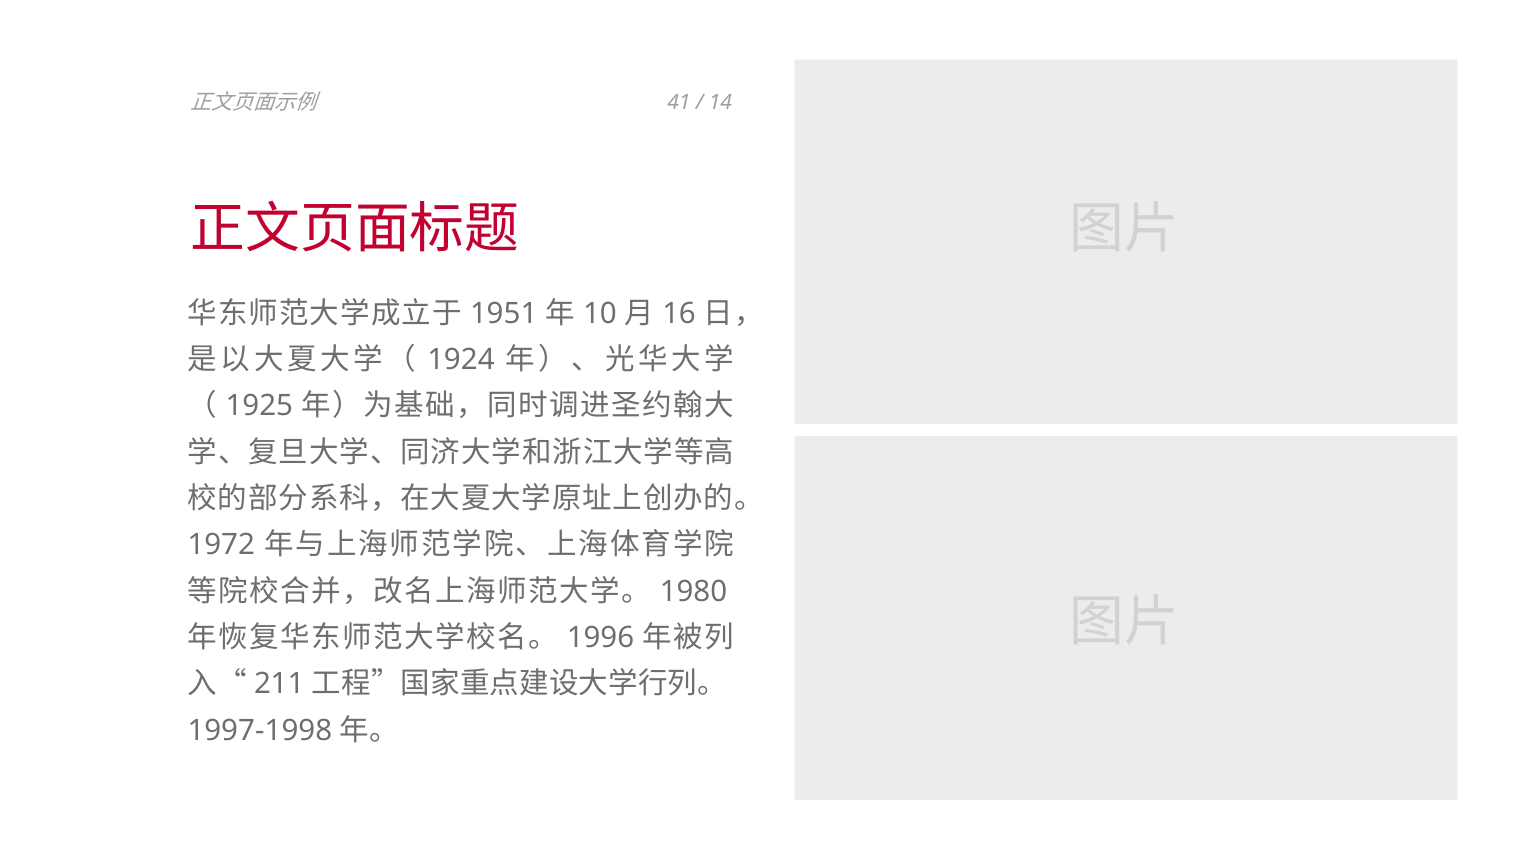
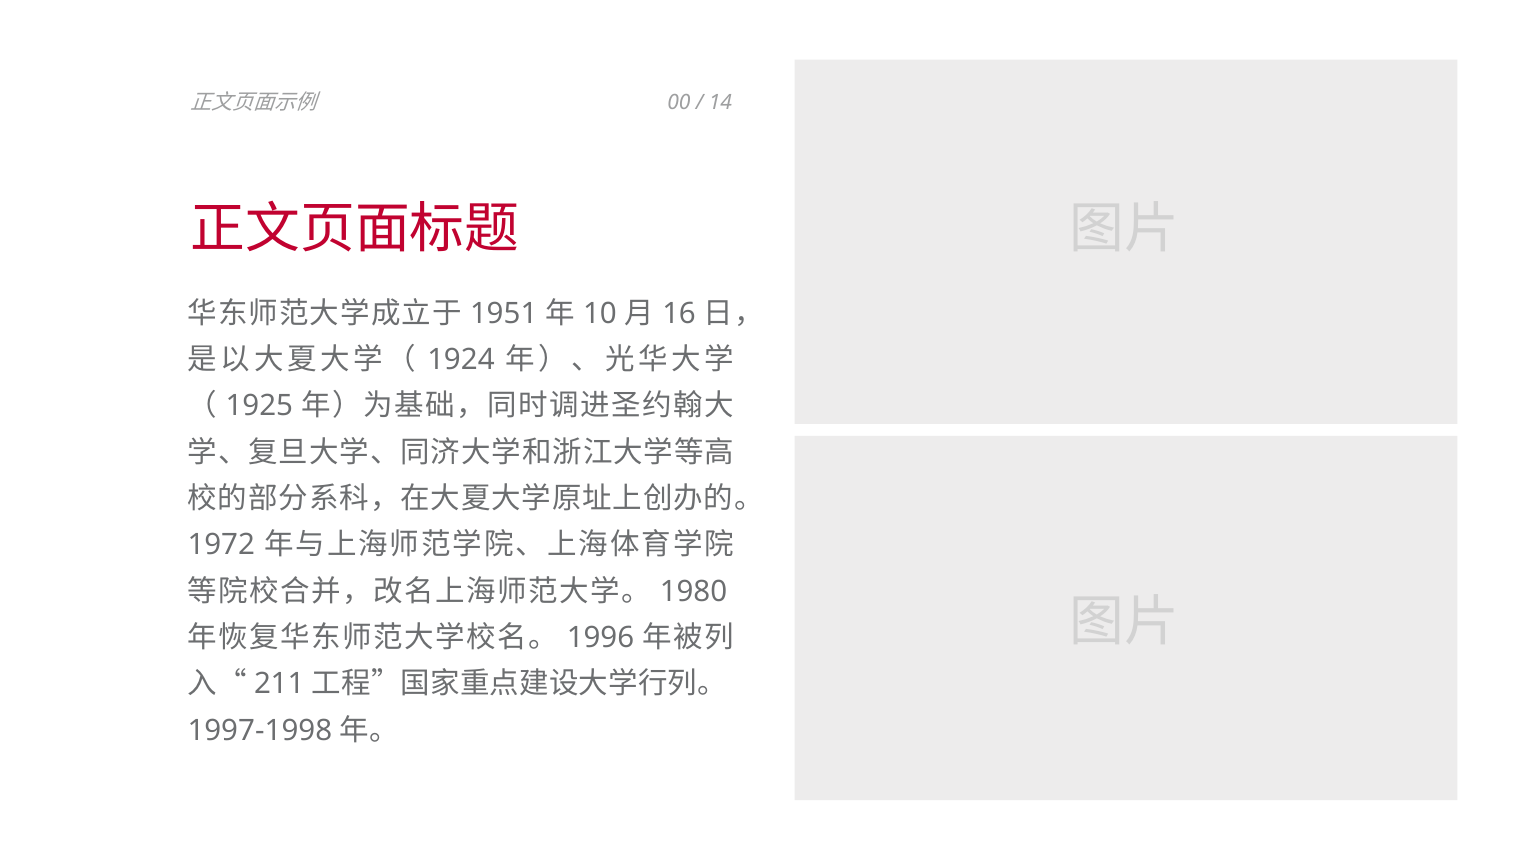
41: 41 -> 00 (679, 103)
